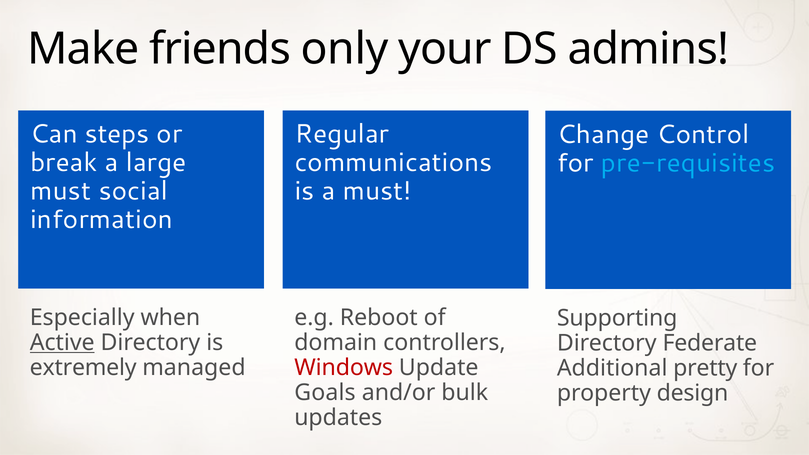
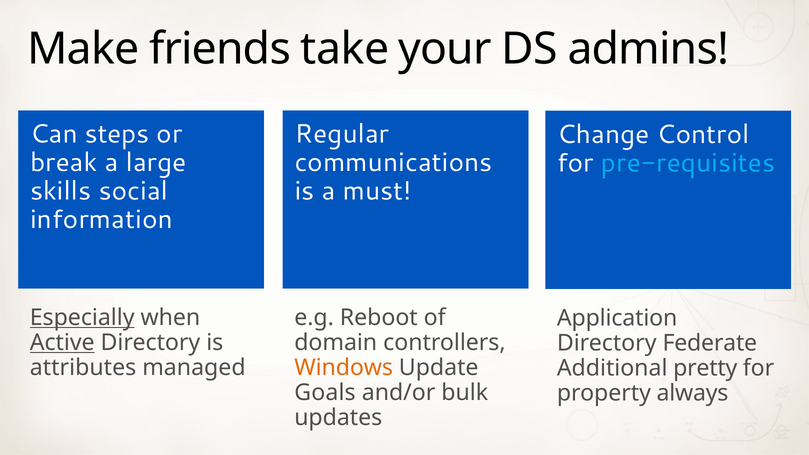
only: only -> take (345, 49)
must: must -> skills (61, 191)
Especially underline: none -> present (82, 318)
Supporting: Supporting -> Application (617, 318)
extremely: extremely -> attributes (83, 368)
Windows colour: red -> orange (344, 368)
design: design -> always (693, 393)
